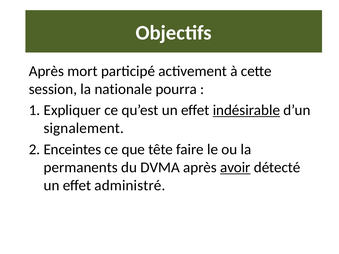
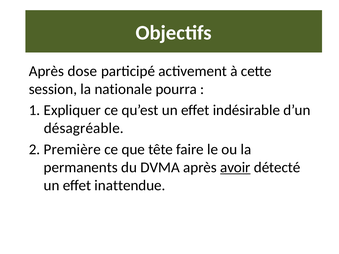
mort: mort -> dose (82, 71)
indésirable underline: present -> none (246, 110)
signalement: signalement -> désagréable (84, 128)
Enceintes: Enceintes -> Première (72, 149)
administré: administré -> inattendue (130, 186)
